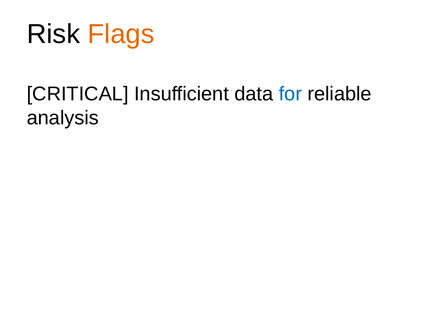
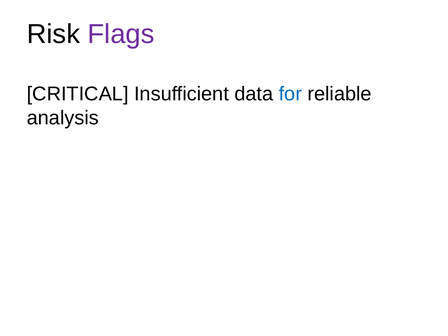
Flags colour: orange -> purple (121, 34)
